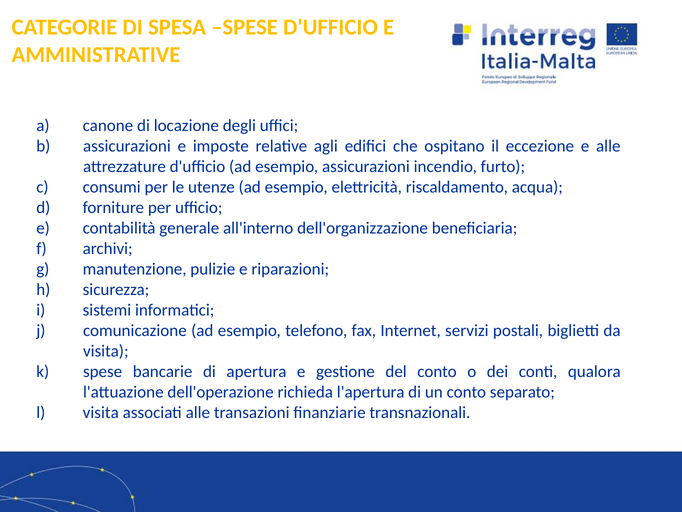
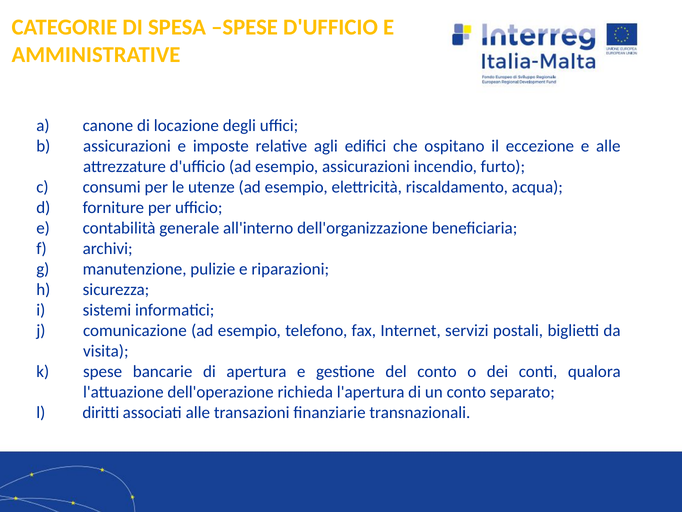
l visita: visita -> diritti (101, 412)
